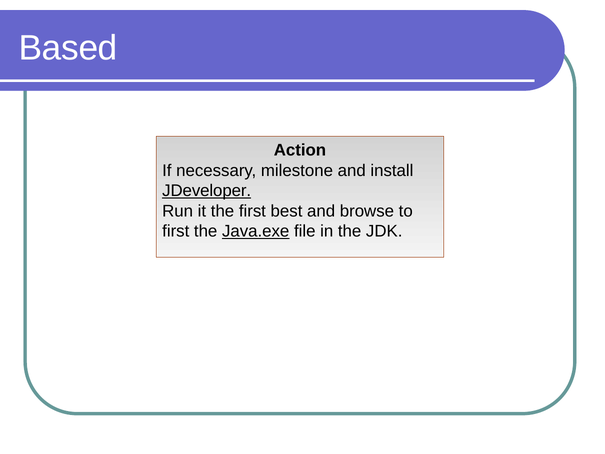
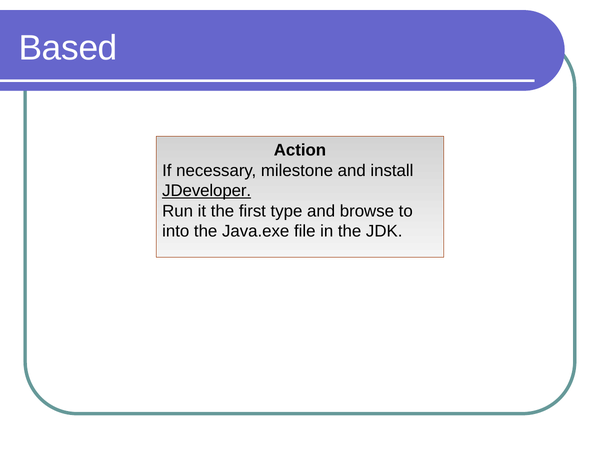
best: best -> type (287, 211)
first: first -> into (176, 231)
Java.exe underline: present -> none (256, 231)
